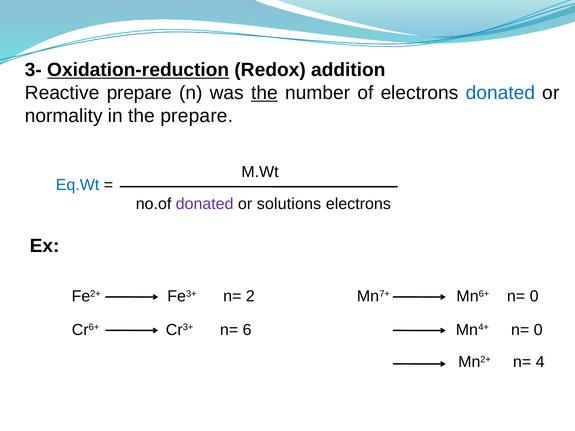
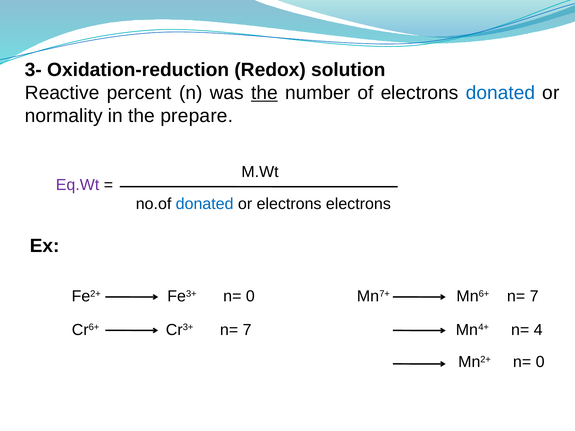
Oxidation-reduction underline: present -> none (138, 70)
addition: addition -> solution (348, 70)
Reactive prepare: prepare -> percent (139, 93)
Eq.Wt colour: blue -> purple (78, 185)
donated colour: purple -> blue (205, 204)
or solutions: solutions -> electrons (289, 204)
Fe3+ n= 2: 2 -> 0 (250, 296)
Mn6+ n= 0: 0 -> 7 (534, 296)
Cr3+ n= 6: 6 -> 7 (247, 330)
Mn4+ n= 0: 0 -> 4 (538, 330)
Mn2+ n= 4: 4 -> 0 (540, 362)
